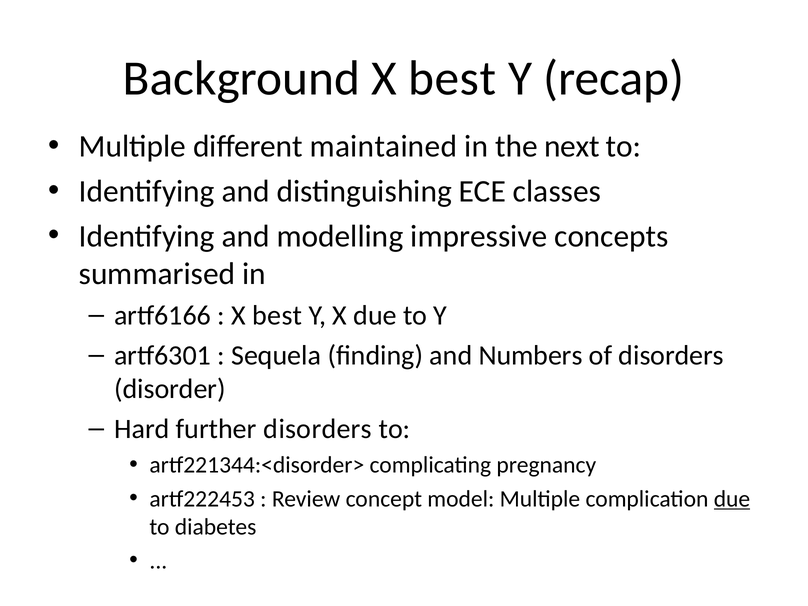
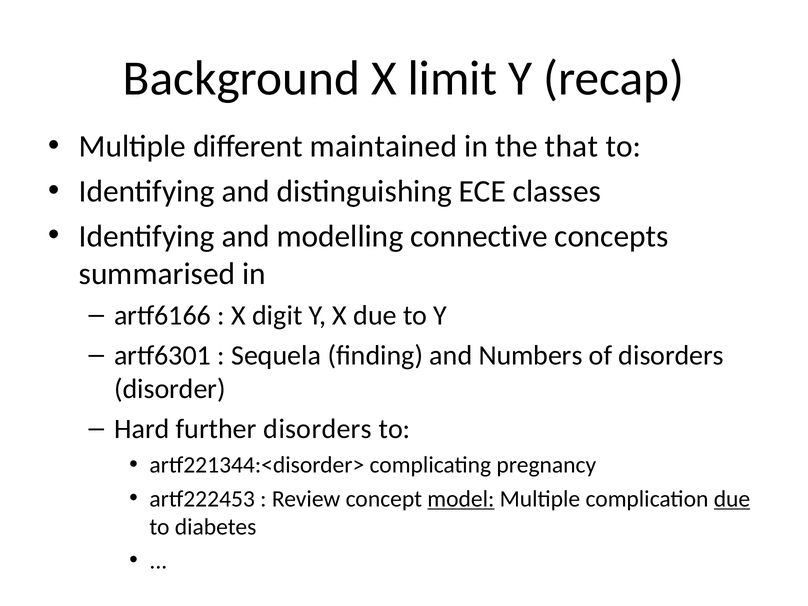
Background X best: best -> limit (452, 78)
next: next -> that (572, 146)
impressive: impressive -> connective (479, 236)
best: best -> digit (277, 316)
model underline: none -> present (461, 499)
